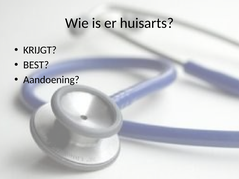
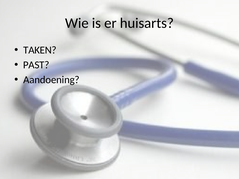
KRIJGT: KRIJGT -> TAKEN (40, 50)
BEST: BEST -> PAST (36, 65)
